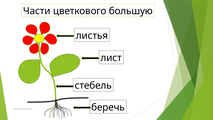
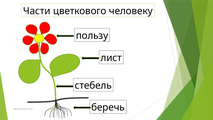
большую: большую -> человеку (131, 11)
листья: листья -> пользу (92, 36)
